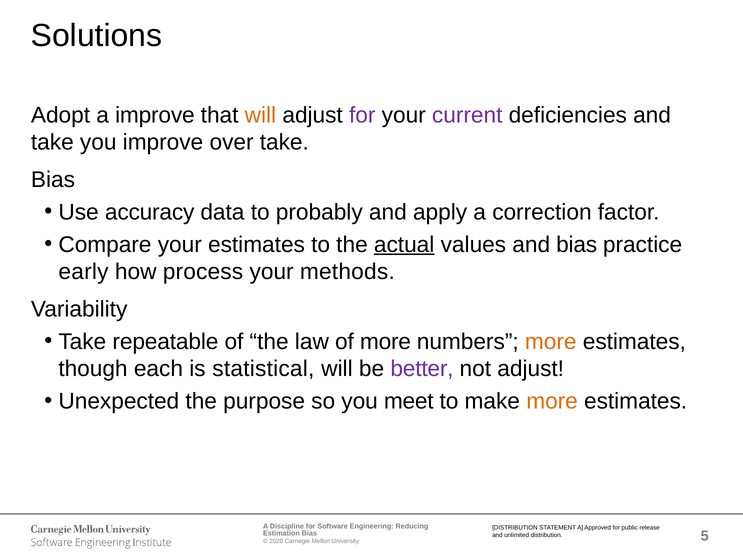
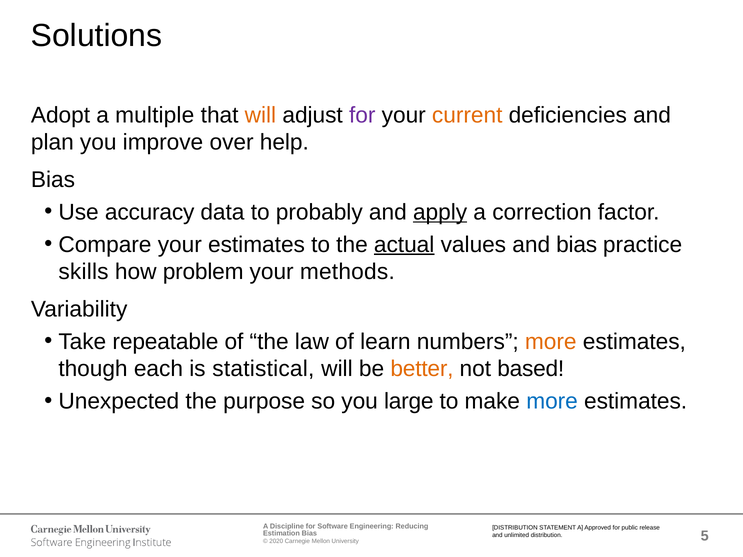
a improve: improve -> multiple (155, 115)
current colour: purple -> orange (467, 115)
take: take -> plan (52, 142)
over take: take -> help (284, 142)
apply underline: none -> present (440, 212)
early: early -> skills (84, 272)
process: process -> problem (203, 272)
of more: more -> learn (385, 342)
better colour: purple -> orange (422, 369)
not adjust: adjust -> based (531, 369)
meet: meet -> large (409, 401)
more colour: orange -> blue (552, 401)
